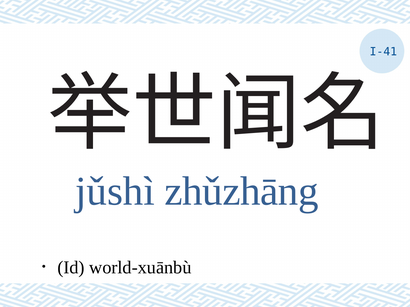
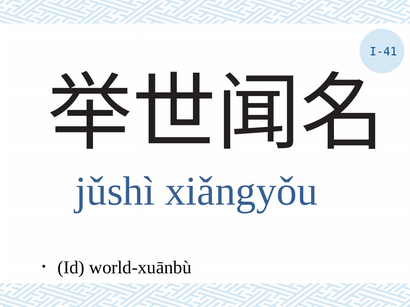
zhǔzhāng: zhǔzhāng -> xiǎngyǒu (241, 191)
